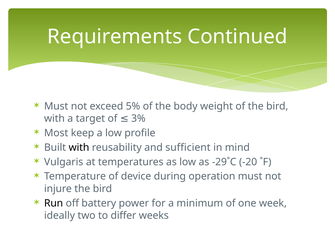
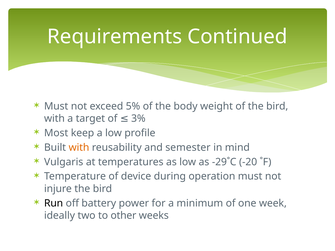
with colour: black -> orange (79, 148)
sufficient: sufficient -> semester (188, 148)
differ: differ -> other (123, 216)
